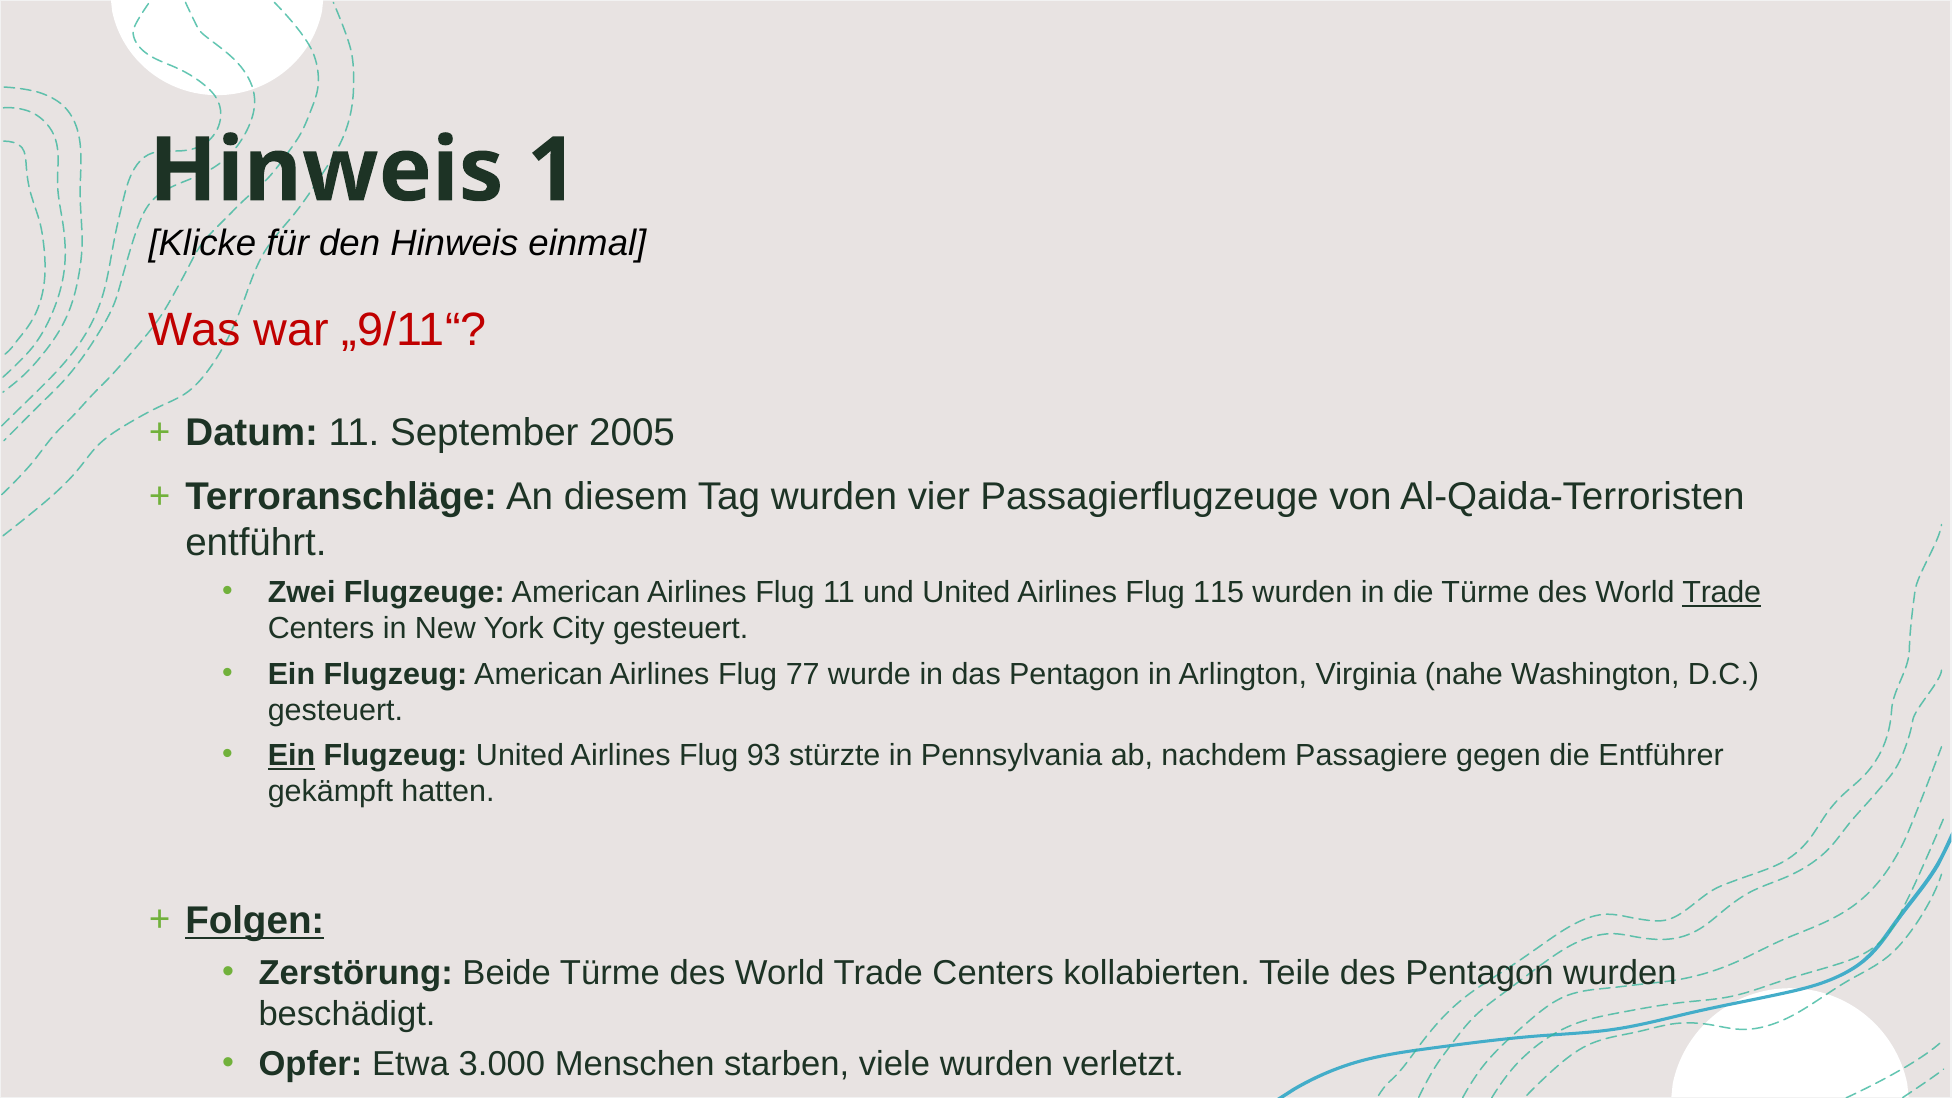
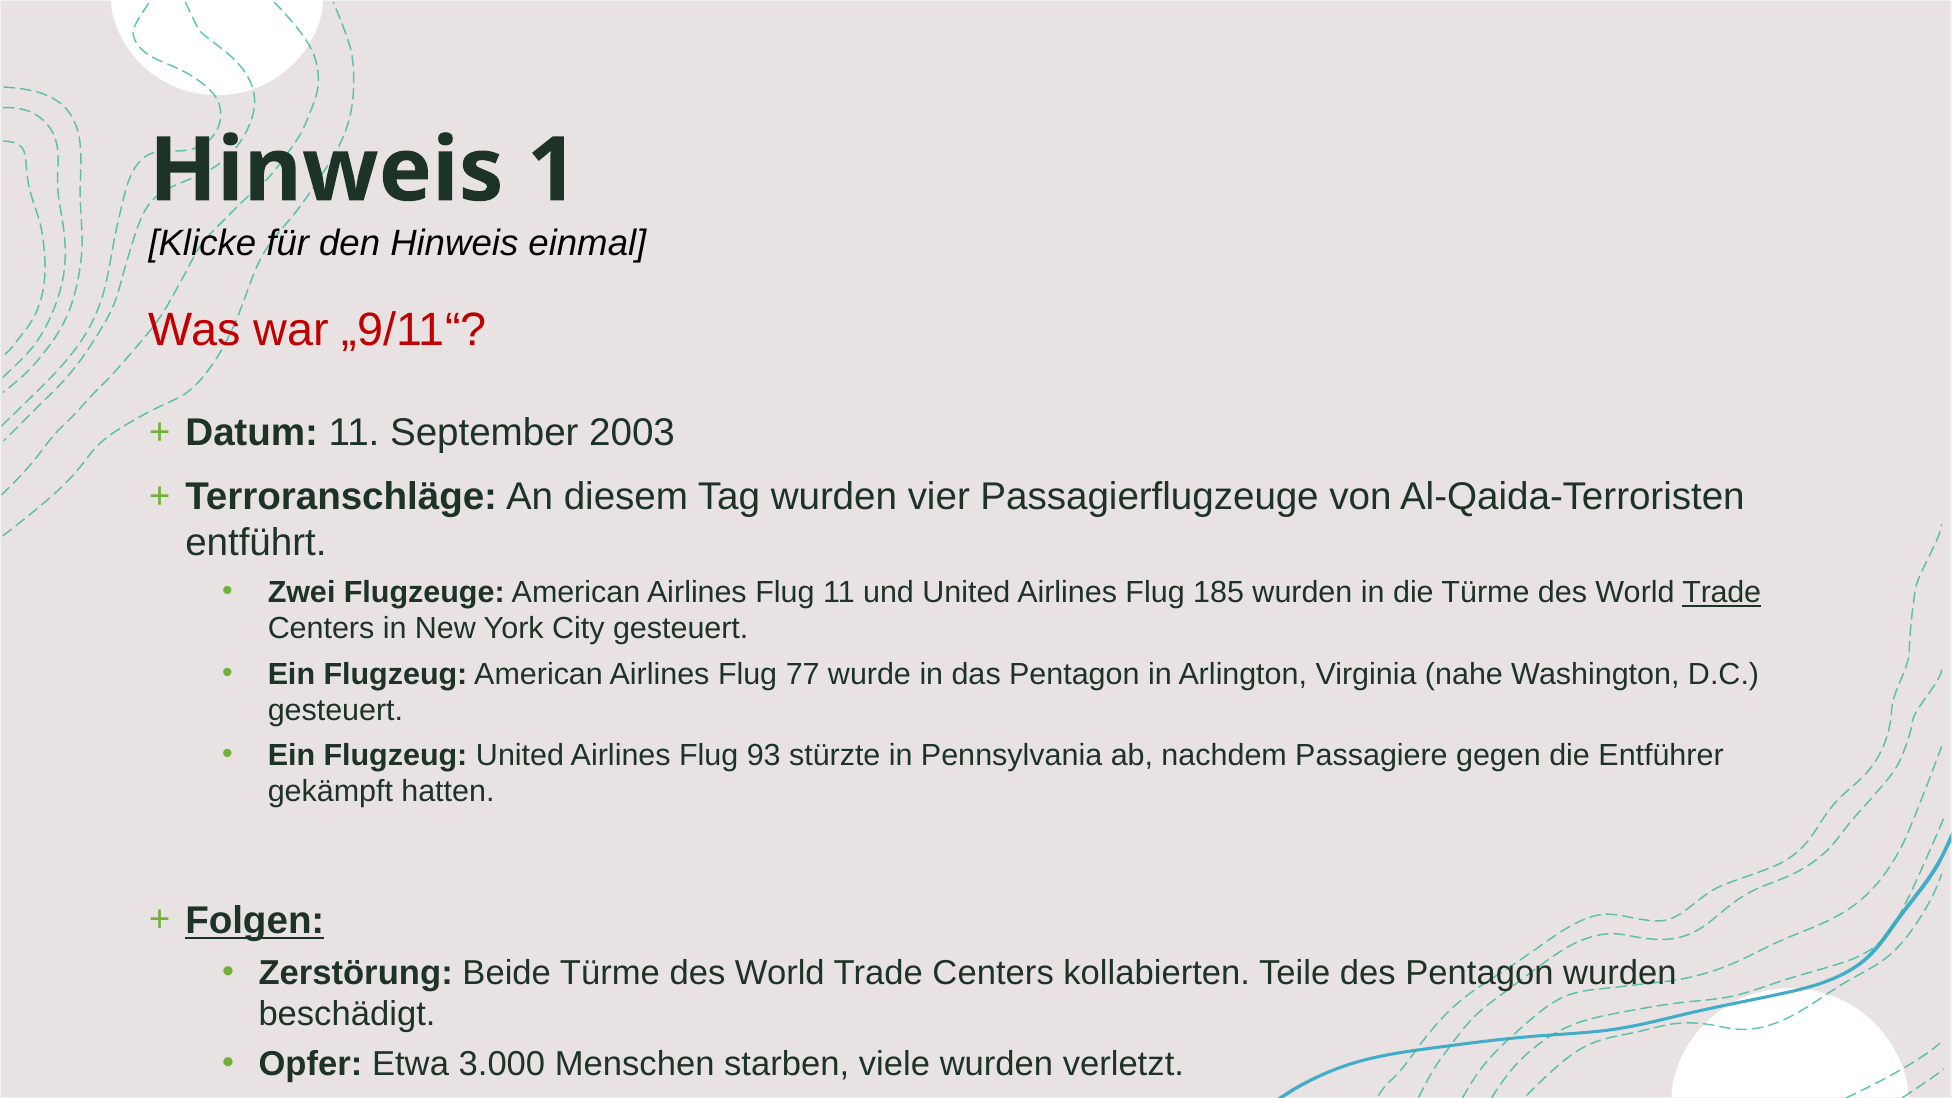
2005: 2005 -> 2003 (632, 433)
115: 115 -> 185 (1219, 593)
Ein underline: present -> none (291, 756)
